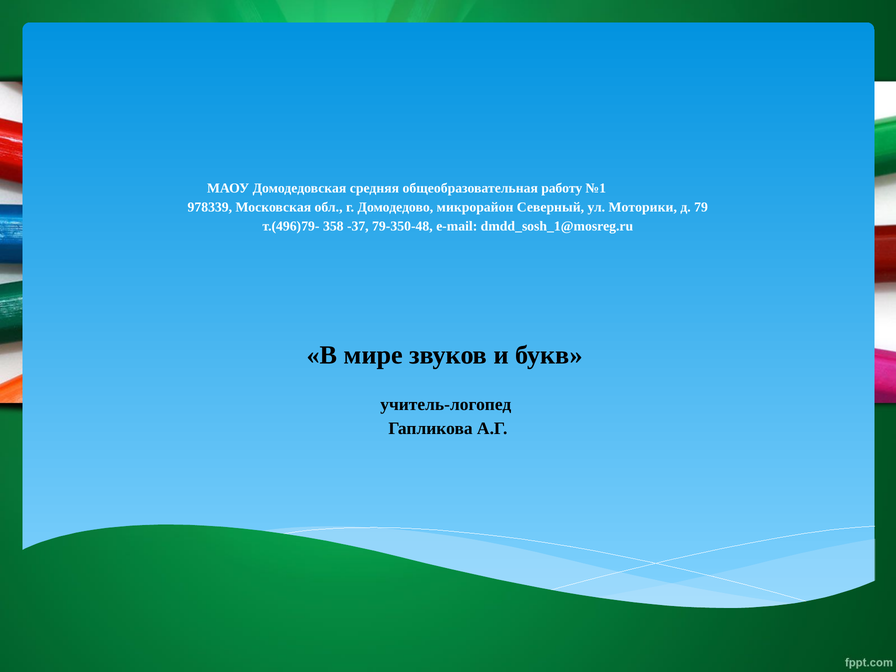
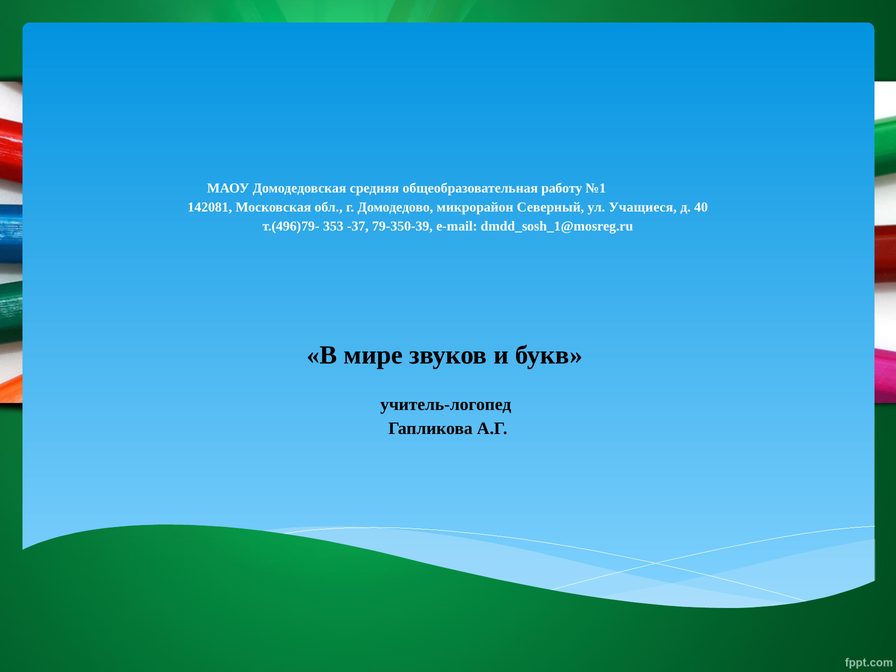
978339: 978339 -> 142081 (210, 207)
Моторики: Моторики -> Учащиеся (643, 207)
79: 79 -> 40 (701, 207)
358: 358 -> 353 (333, 226)
79-350-48: 79-350-48 -> 79-350-39 (402, 226)
